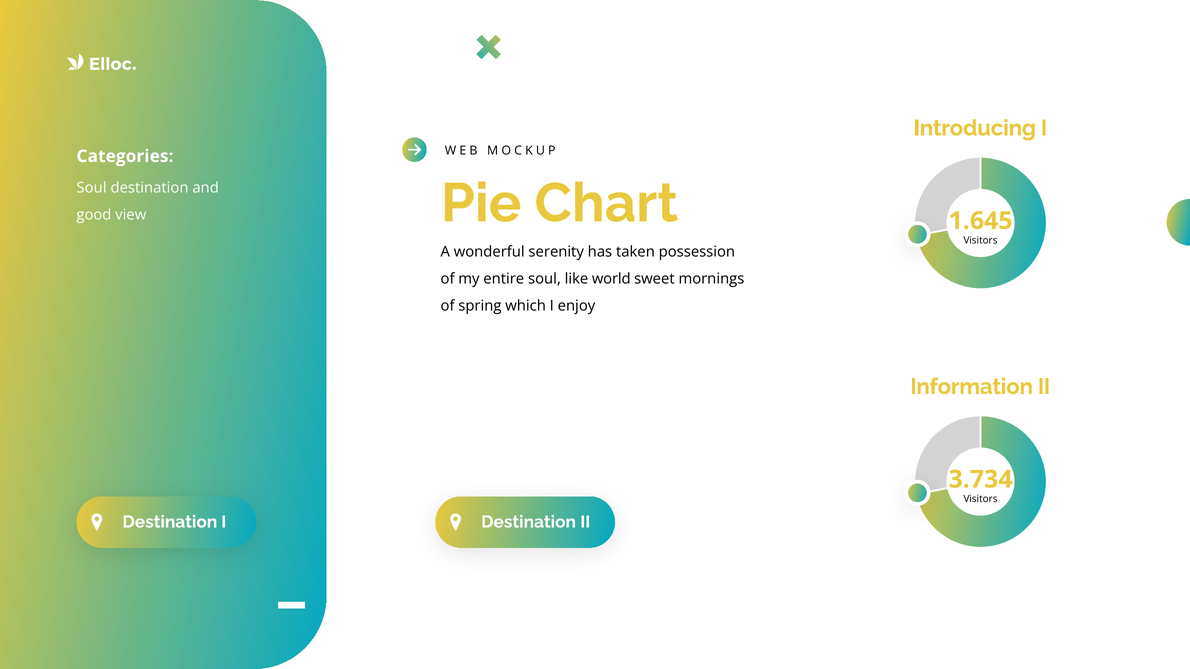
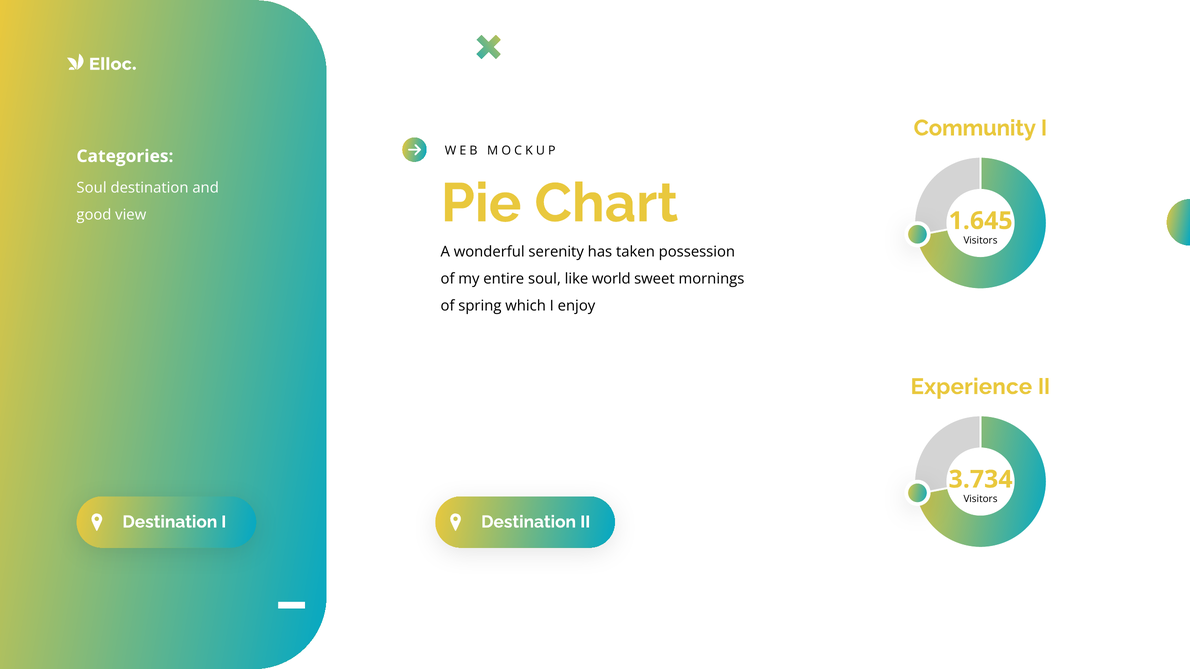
Introducing: Introducing -> Community (975, 128)
Information: Information -> Experience (971, 387)
